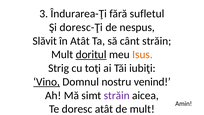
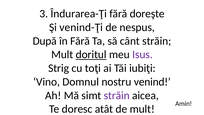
sufletul: sufletul -> doreşte (147, 14)
doresc-Ţi: doresc-Ţi -> venind-Ţi (81, 27)
Slăvit: Slăvit -> După (45, 41)
în Atât: Atât -> Fără (80, 41)
Isus colour: orange -> purple (142, 54)
Vino underline: present -> none (47, 82)
